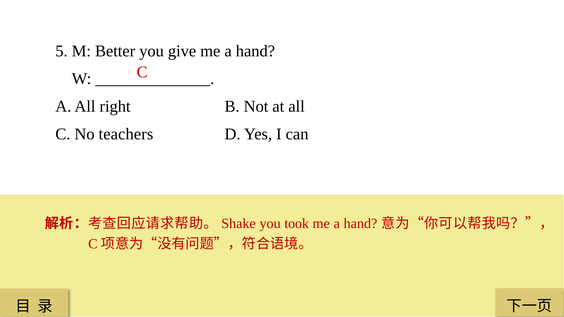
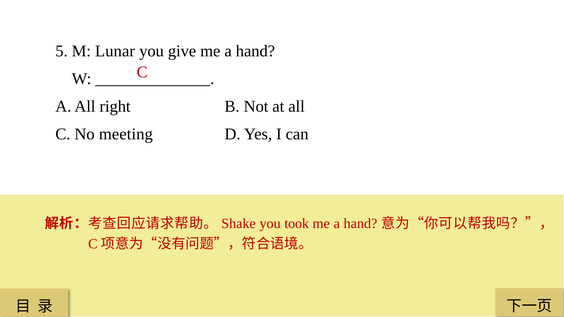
Better: Better -> Lunar (115, 51)
teachers: teachers -> meeting (126, 134)
